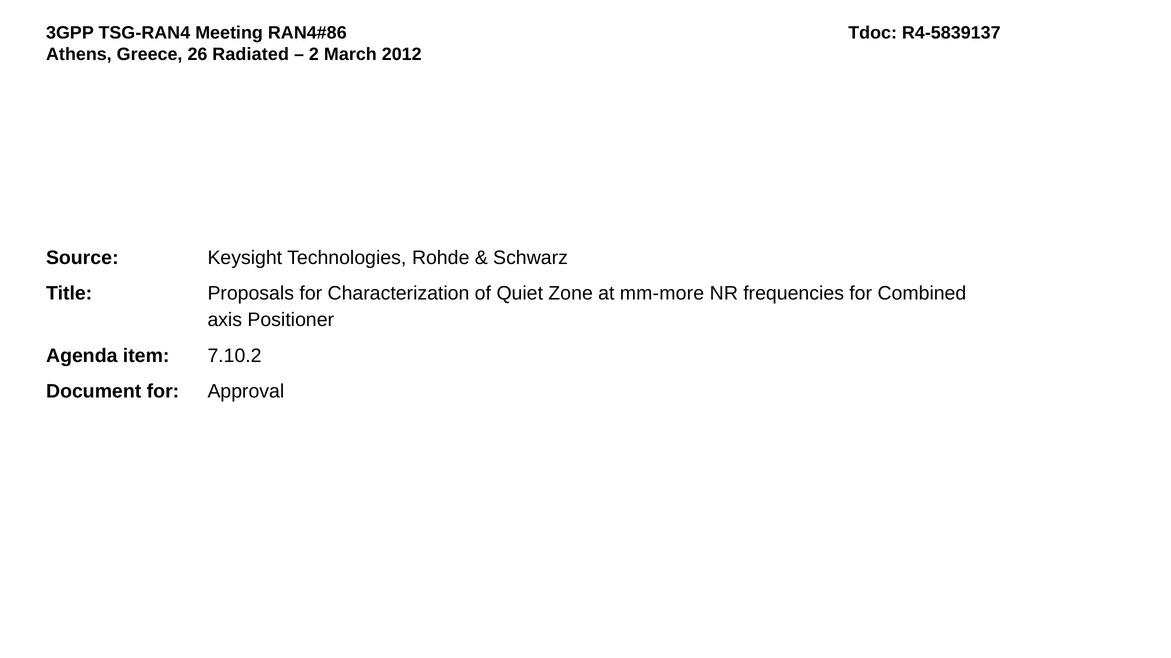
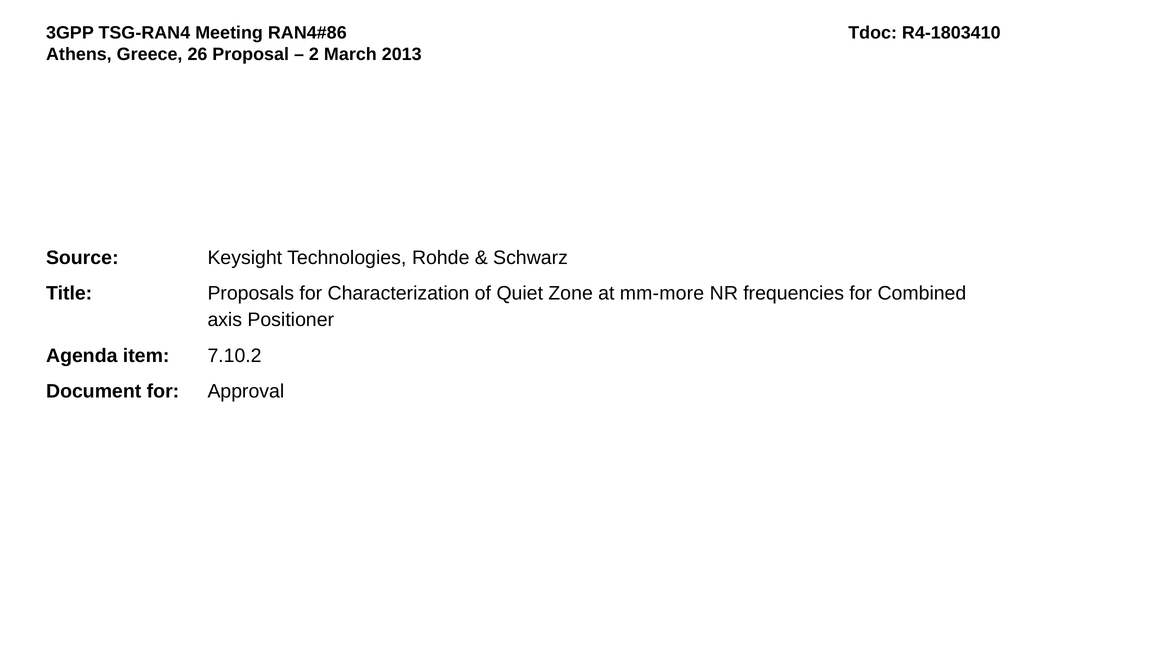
R4-5839137: R4-5839137 -> R4-1803410 (951, 33)
Radiated: Radiated -> Proposal (251, 54)
2012: 2012 -> 2013 (402, 54)
